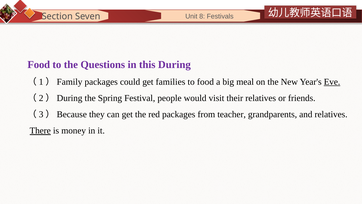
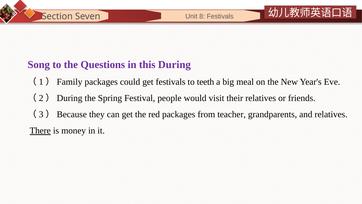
Food: Food -> Song (39, 65)
get families: families -> festivals (171, 82)
to food: food -> teeth (206, 82)
Eve underline: present -> none (332, 82)
